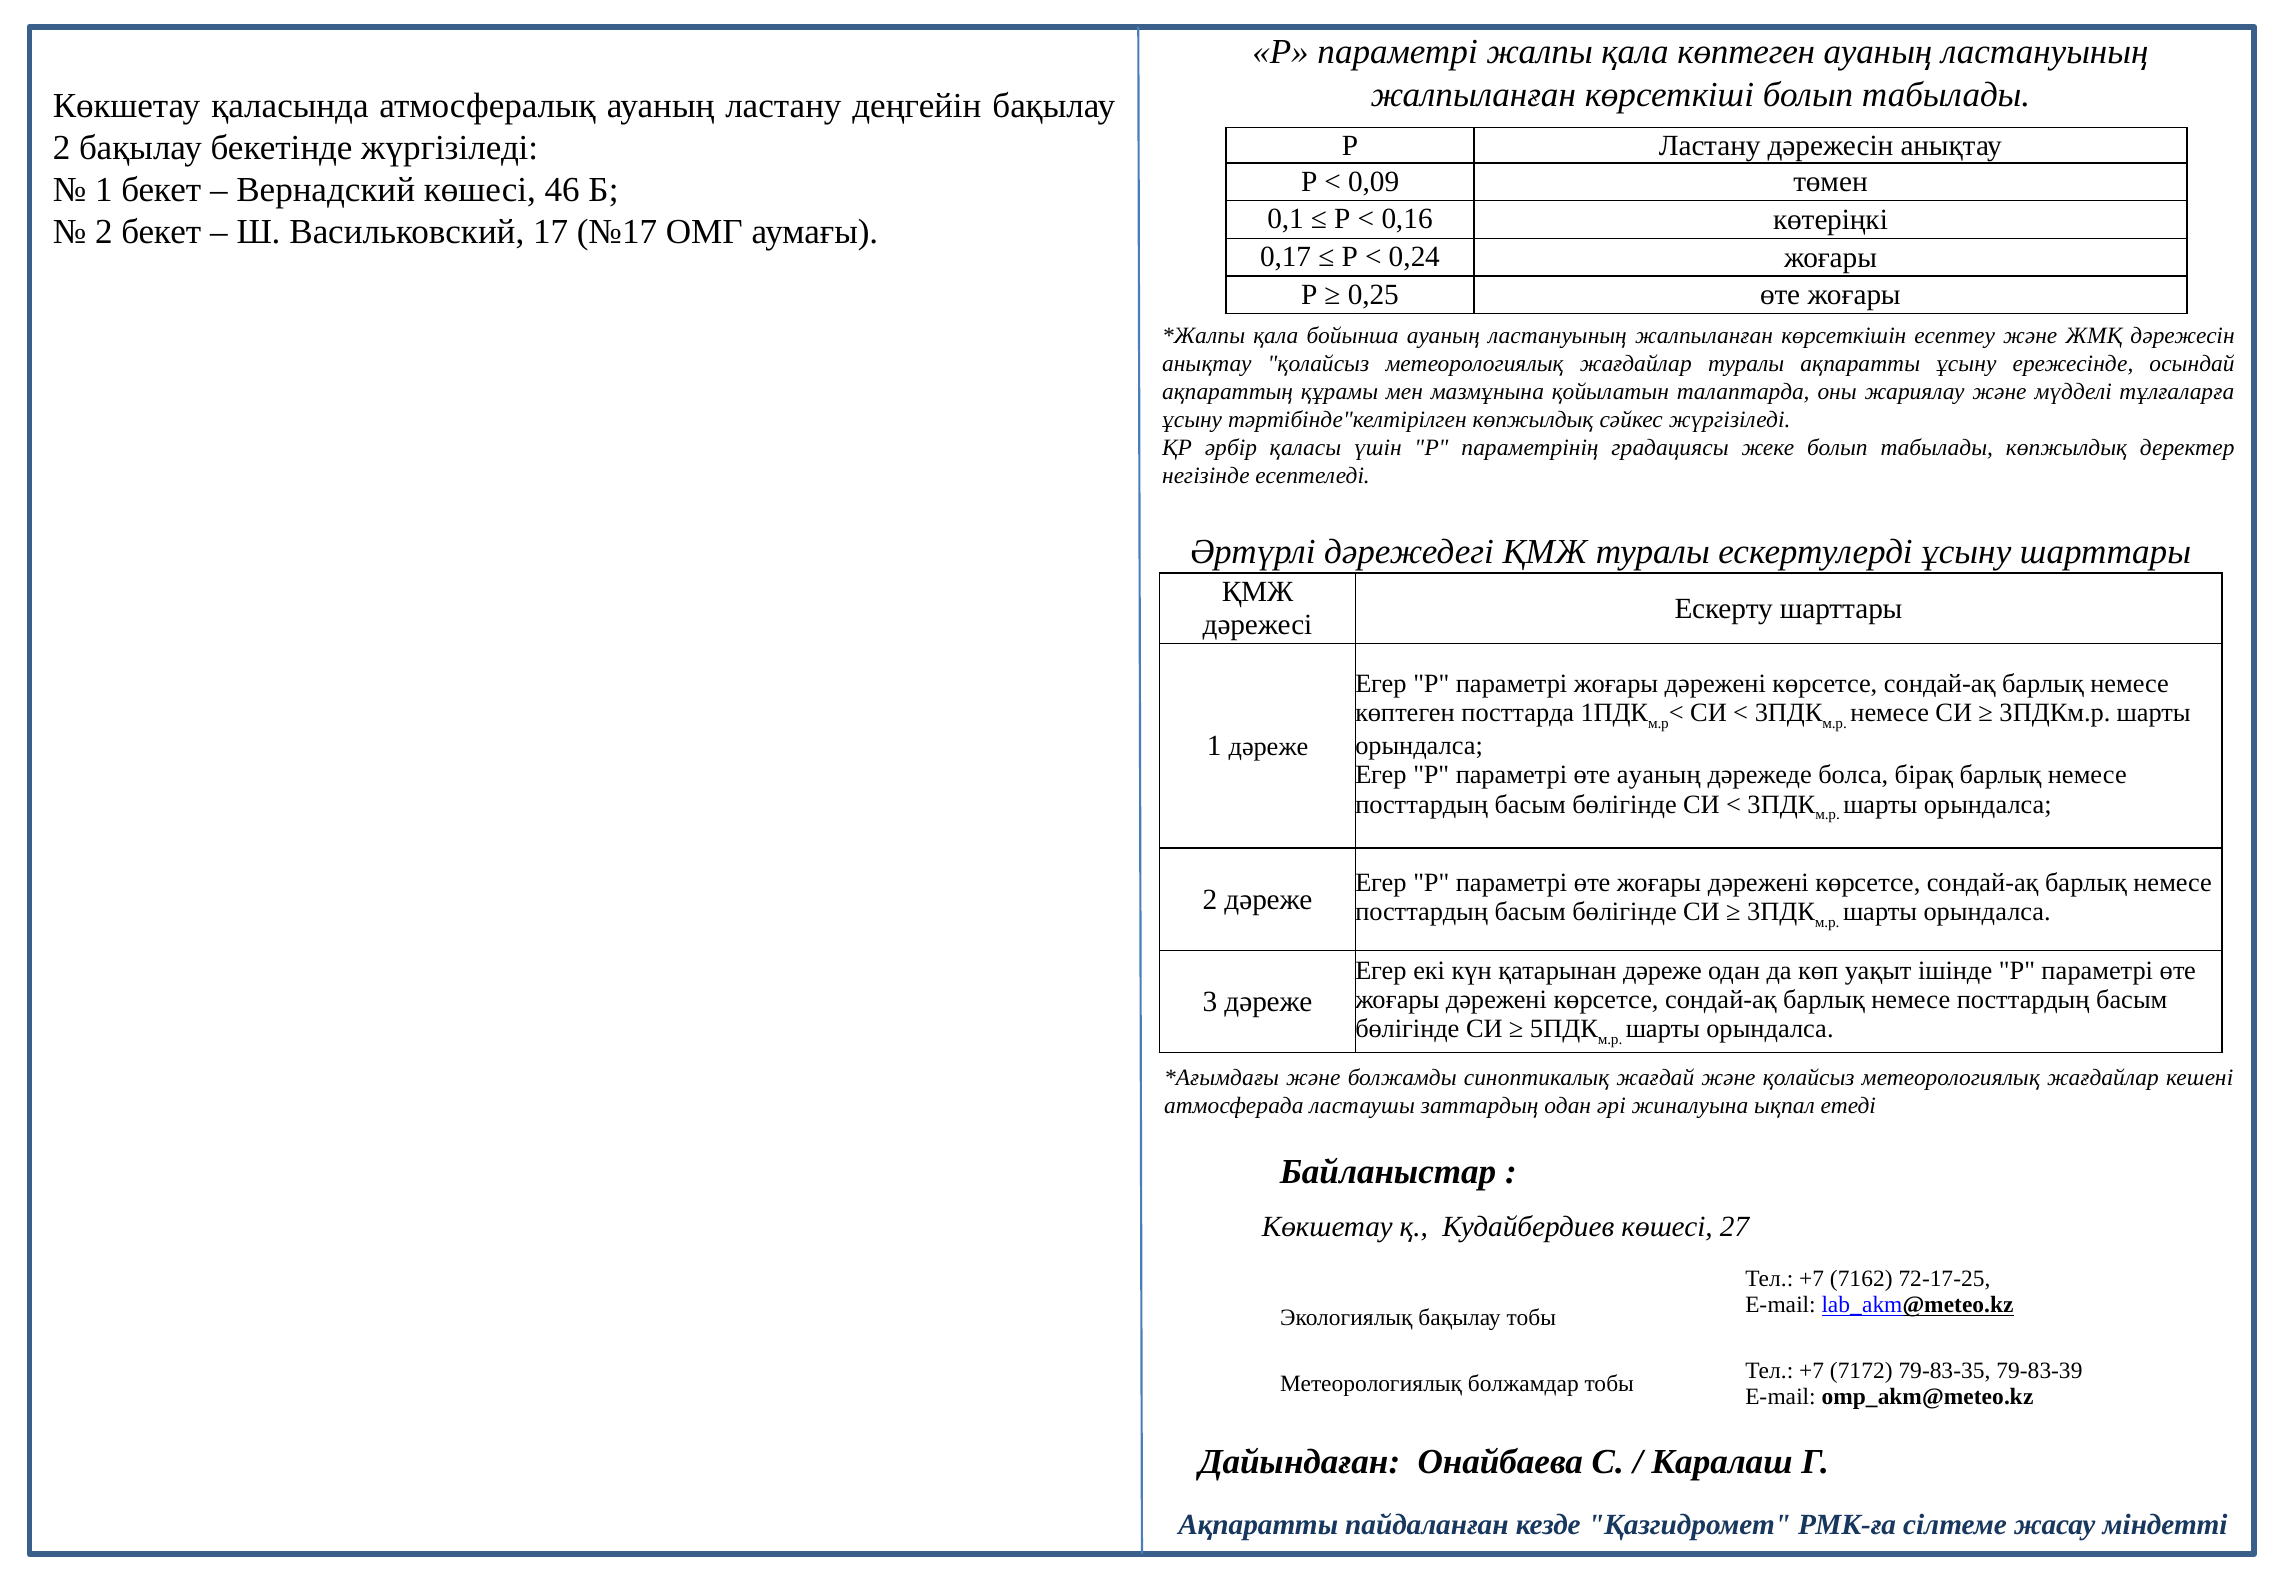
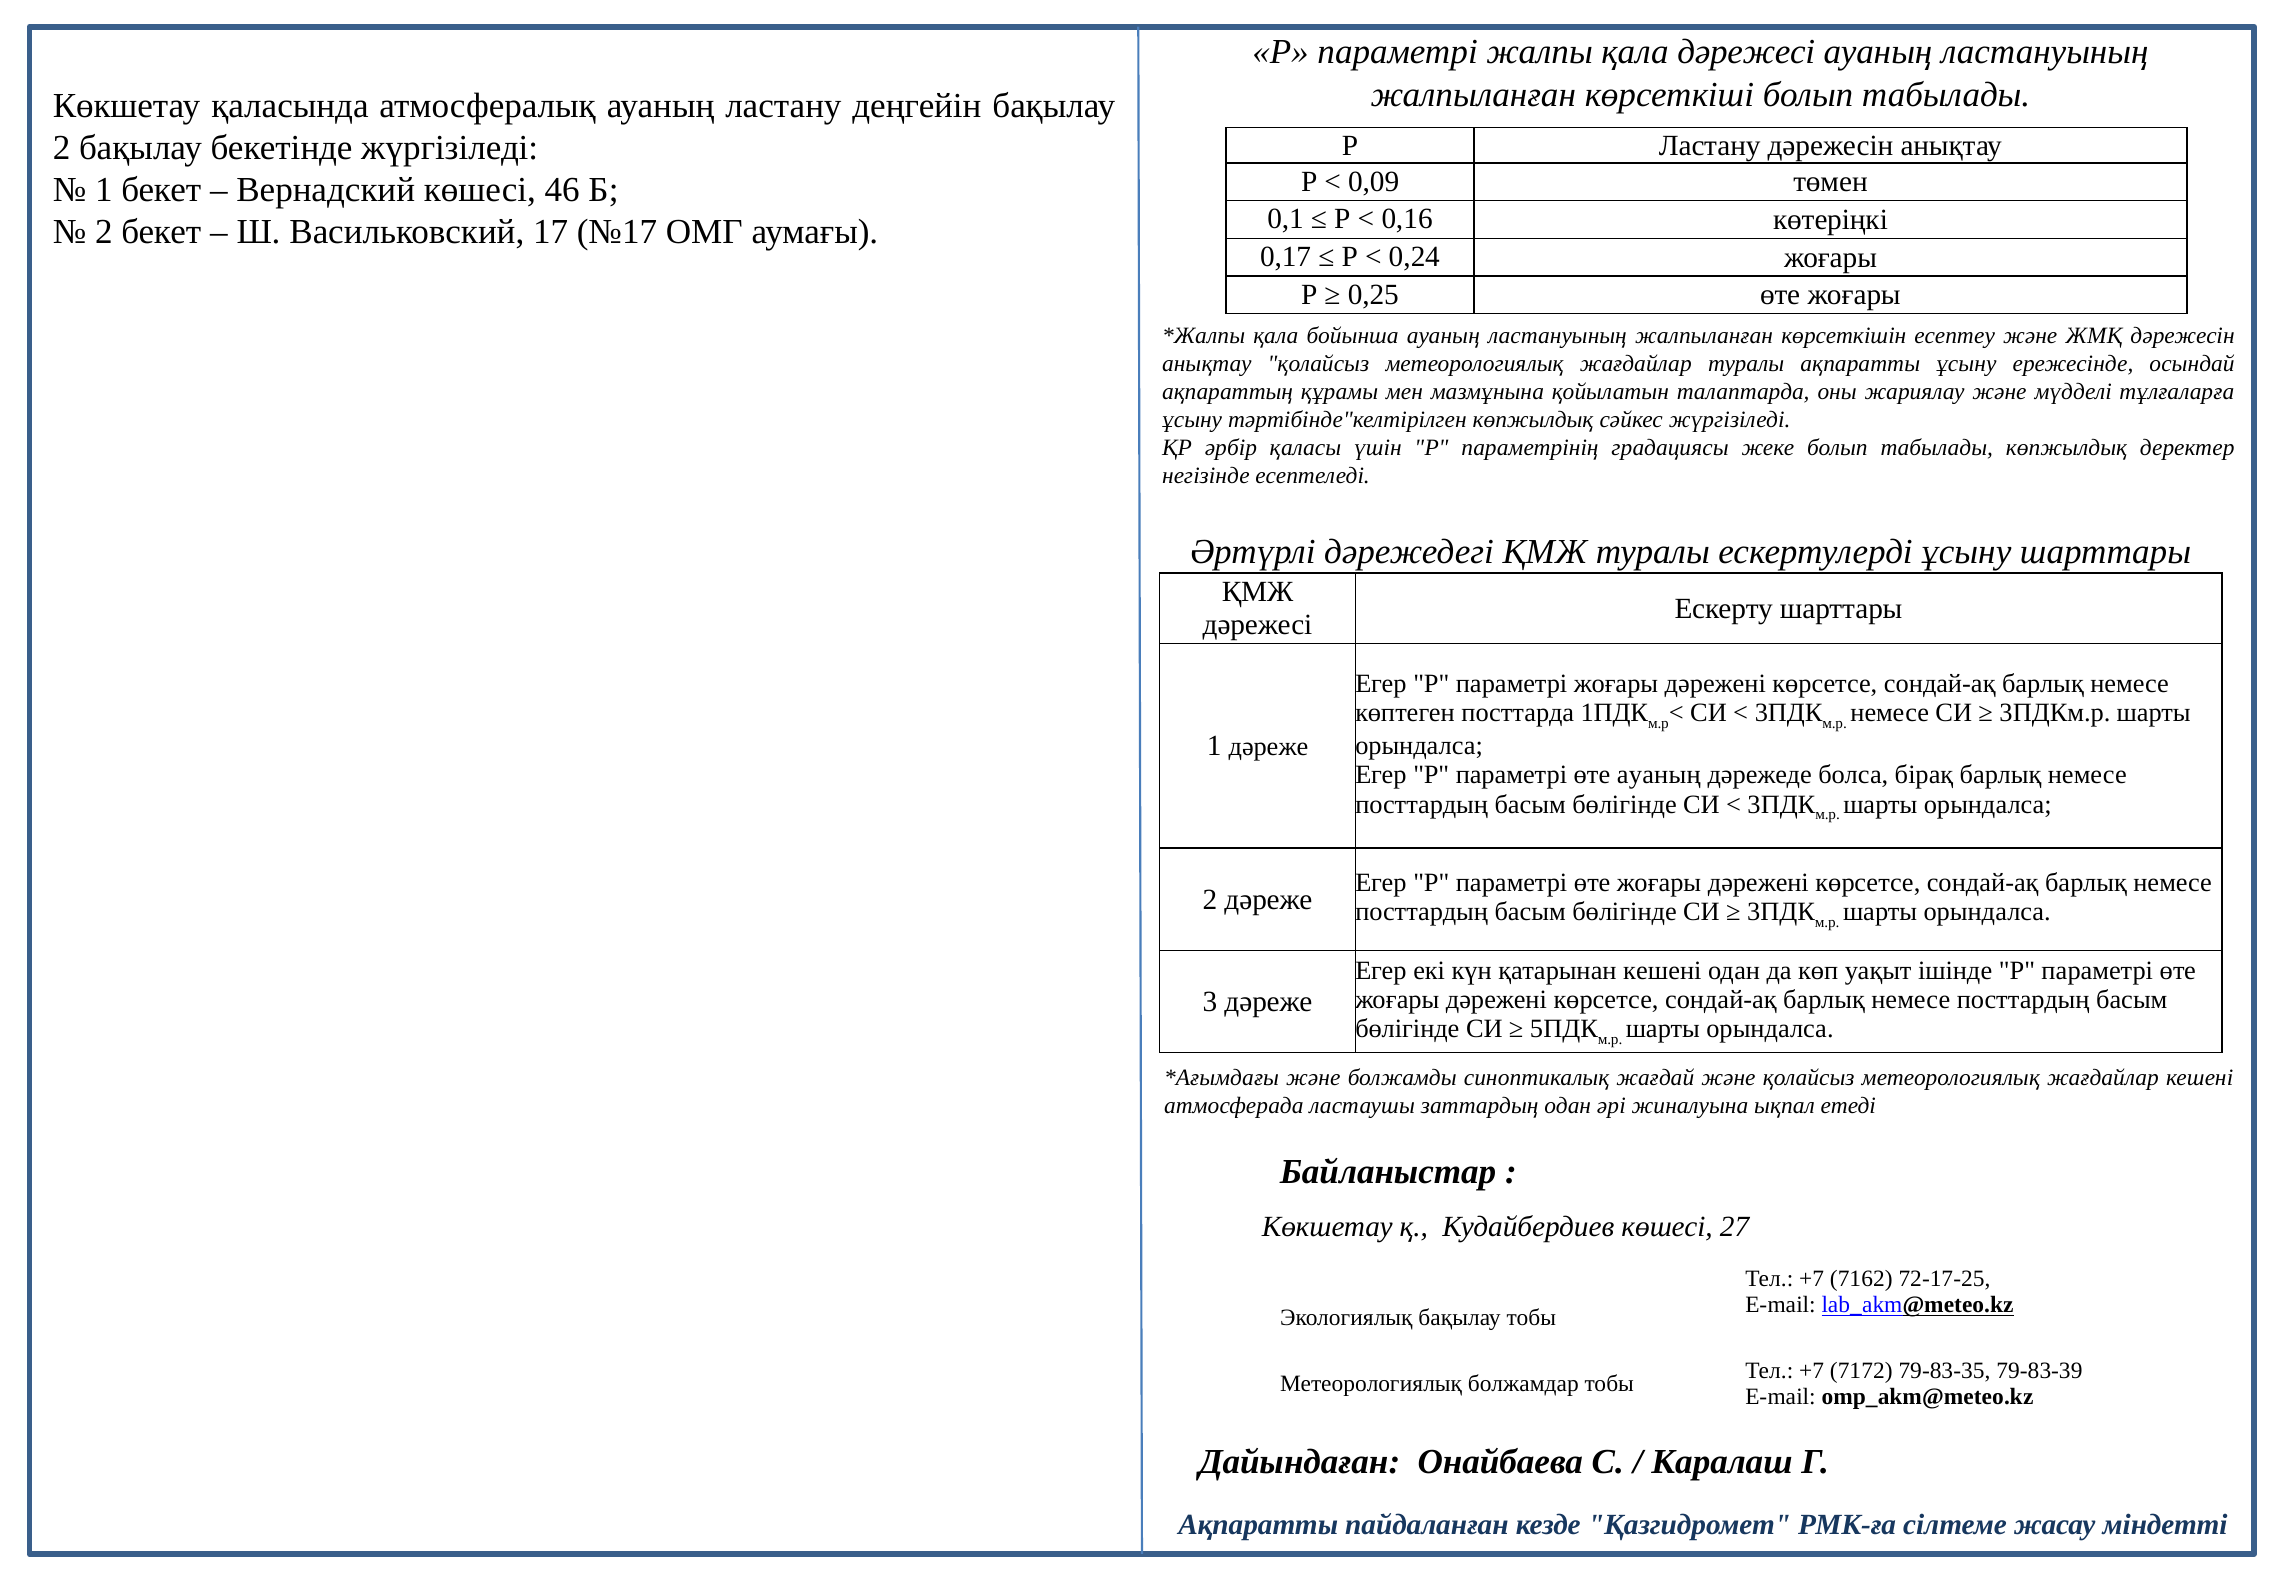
қала көптеген: көптеген -> дәрежесі (1746, 52)
қатарынан дәреже: дәреже -> кешені (1662, 971)
